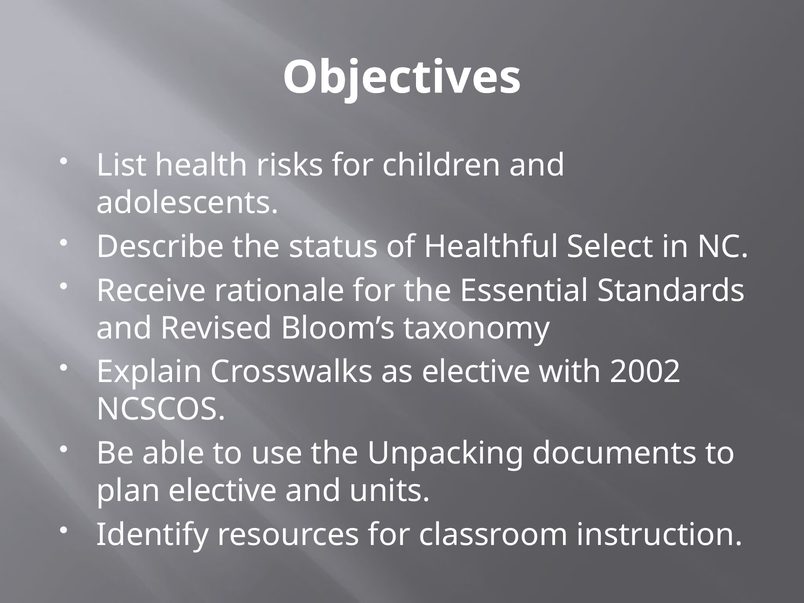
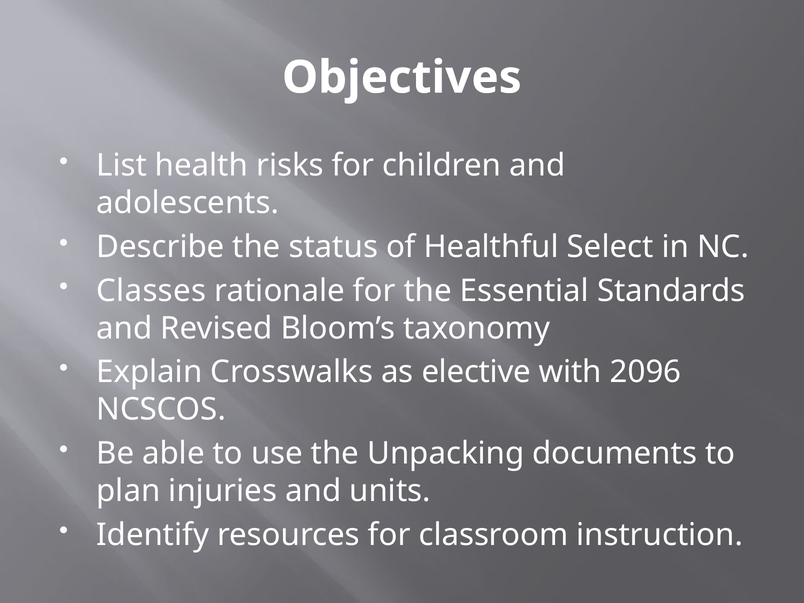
Receive: Receive -> Classes (151, 291)
2002: 2002 -> 2096 (646, 372)
plan elective: elective -> injuries (223, 491)
